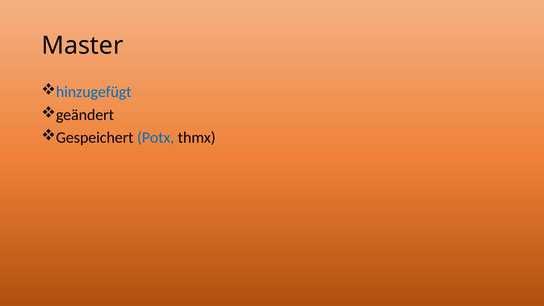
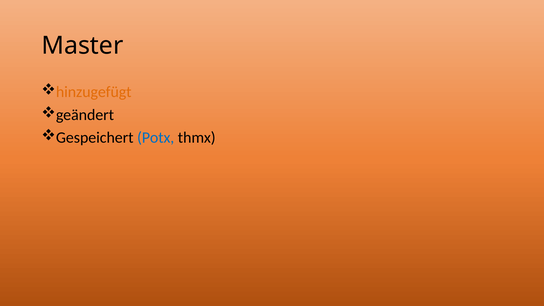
hinzugefügt colour: blue -> orange (94, 92)
